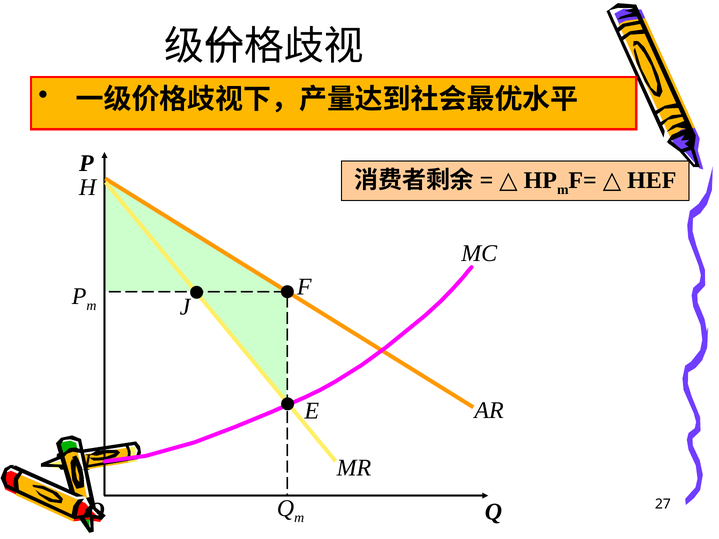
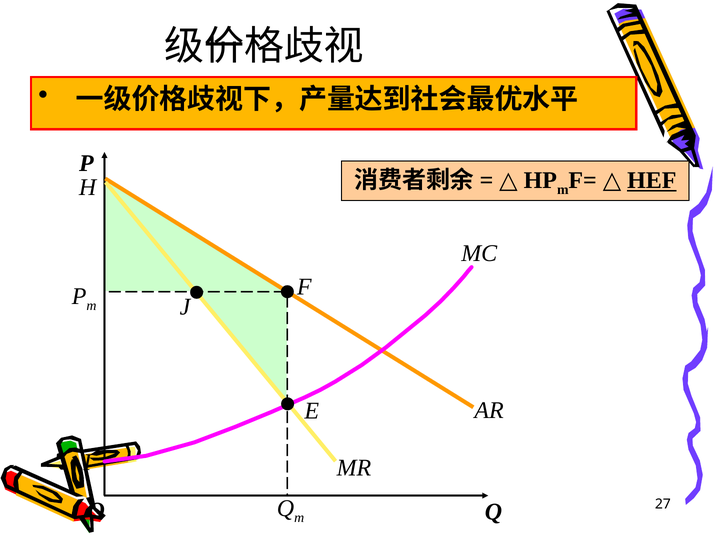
HEF underline: none -> present (652, 181)
